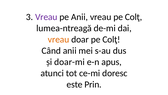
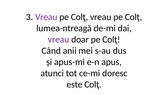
Anii: Anii -> Colţ (80, 17)
vreau colour: orange -> purple (59, 39)
doar-mi: doar-mi -> apus-mi (69, 62)
este Prin: Prin -> Colţ (93, 84)
